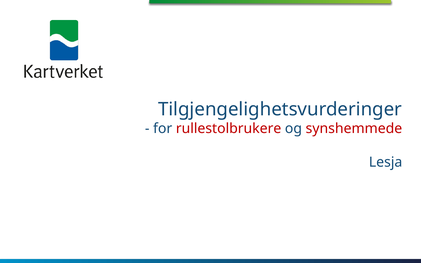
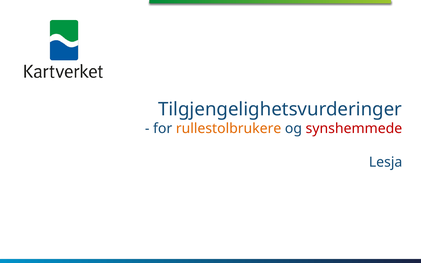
rullestolbrukere colour: red -> orange (229, 129)
